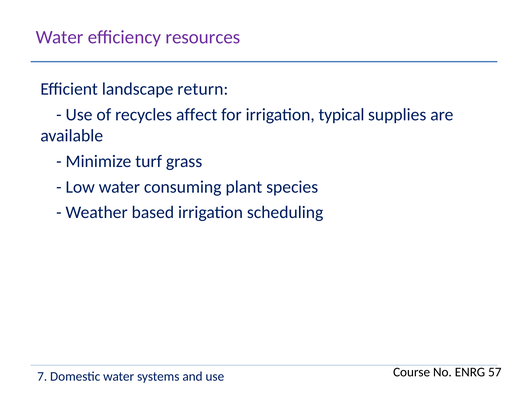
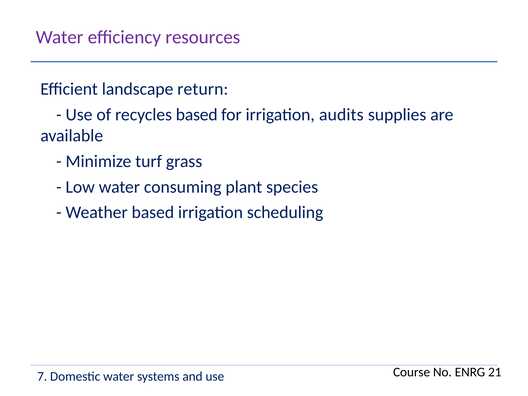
recycles affect: affect -> based (197, 115)
typical: typical -> audits (341, 115)
57: 57 -> 21 (495, 372)
